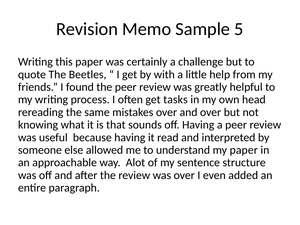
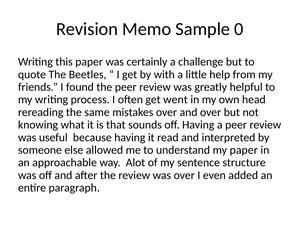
5: 5 -> 0 (239, 29)
tasks: tasks -> went (175, 100)
